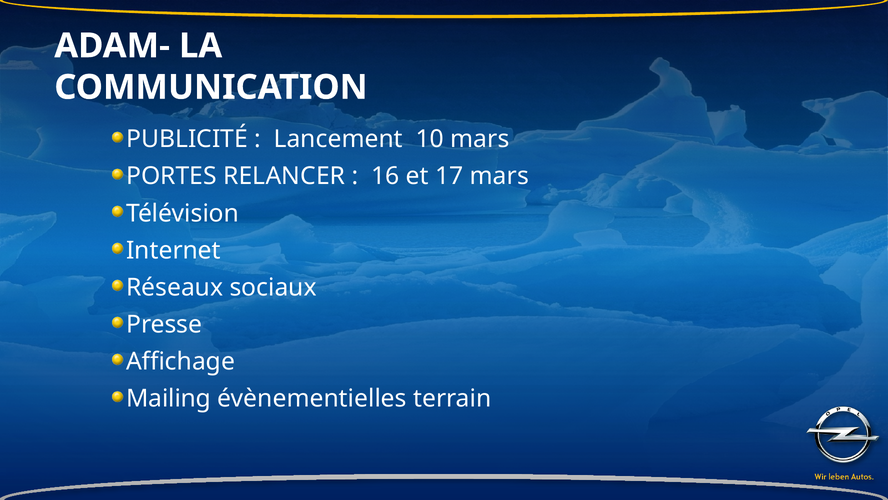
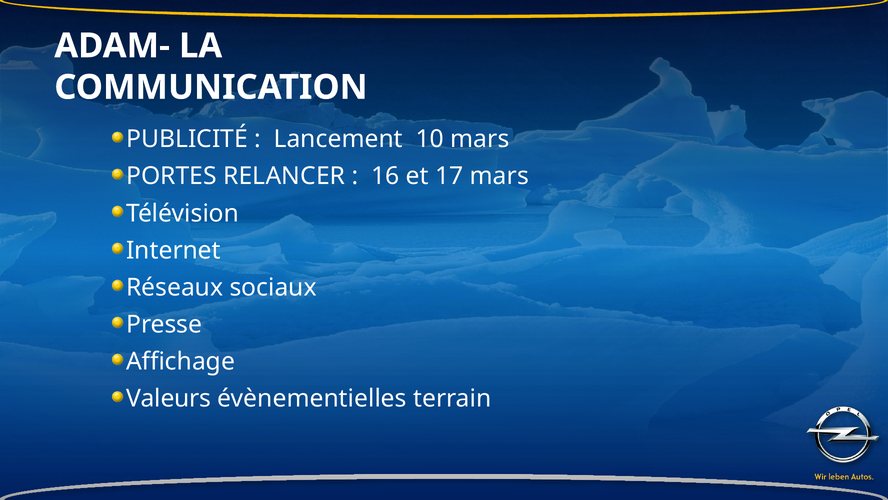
Mailing: Mailing -> Valeurs (169, 398)
